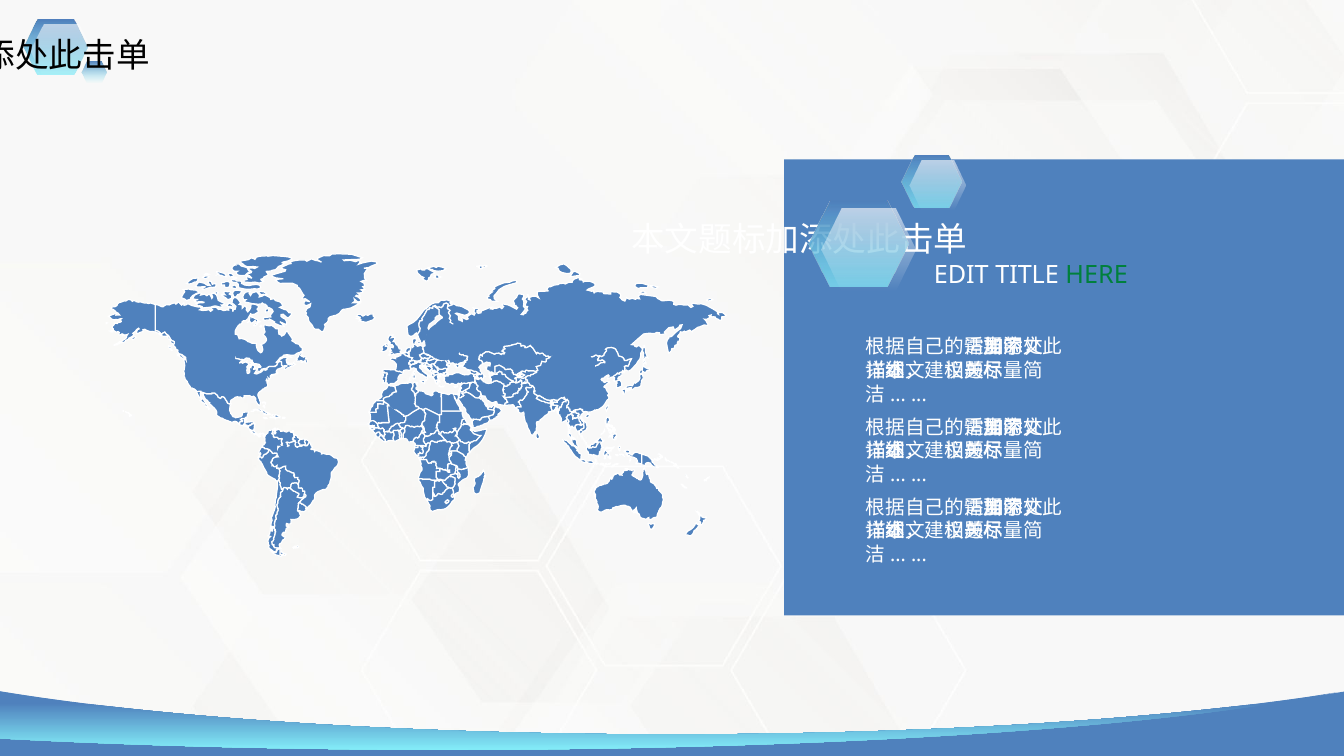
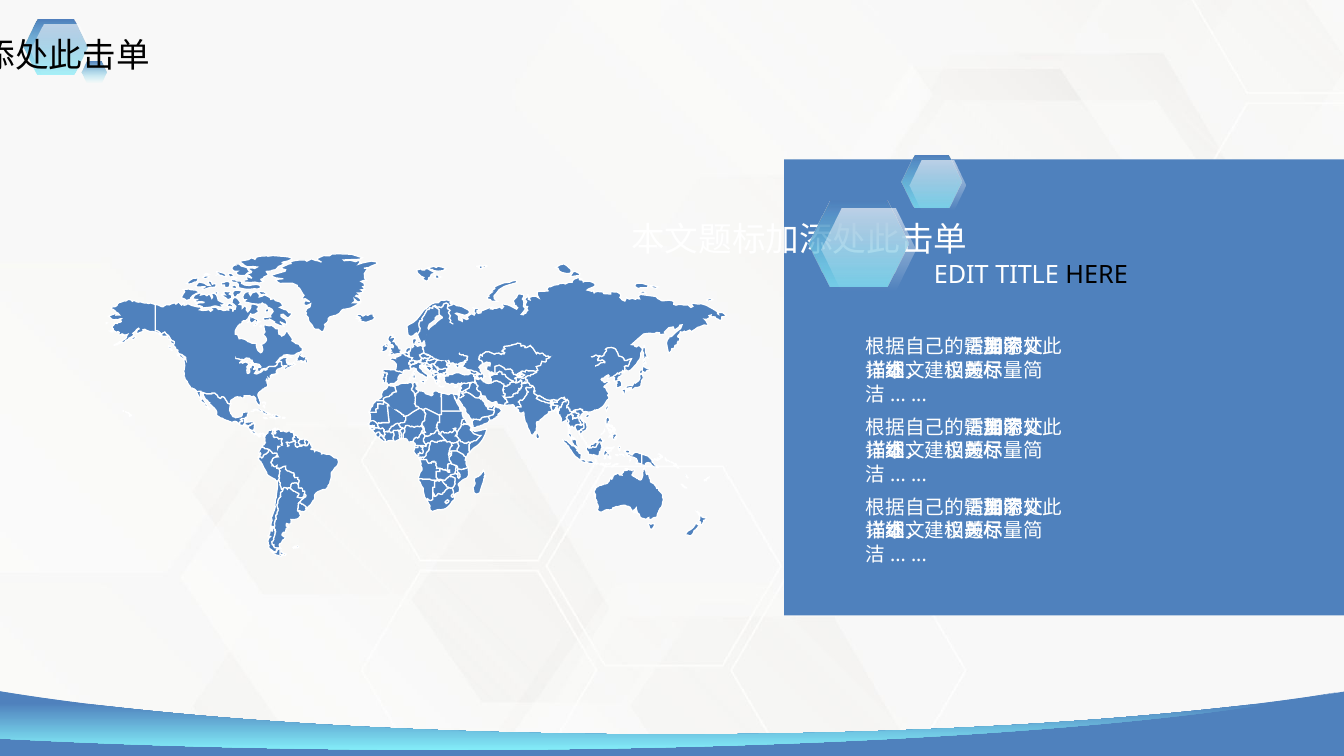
HERE colour: green -> black (1097, 275)
